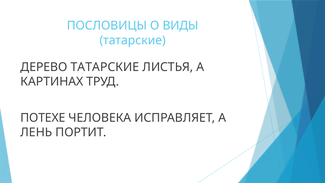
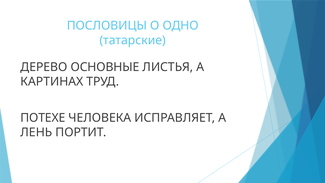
ВИДЫ: ВИДЫ -> ОДНО (181, 26)
ДЕРЕВО ТАТАРСКИЕ: ТАТАРСКИЕ -> ОСНОВНЫЕ (105, 67)
